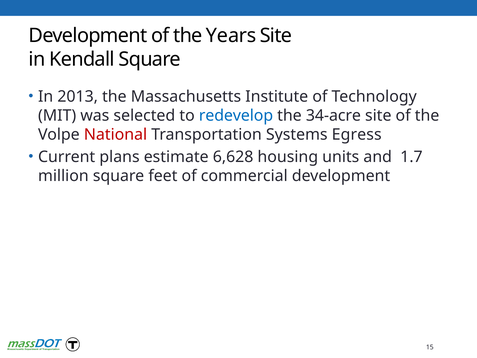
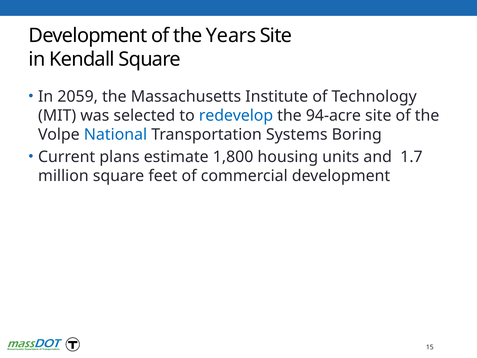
2013: 2013 -> 2059 (78, 96)
34-acre: 34-acre -> 94-acre (333, 116)
National colour: red -> blue (116, 135)
Egress: Egress -> Boring (357, 135)
6,628: 6,628 -> 1,800 (233, 157)
